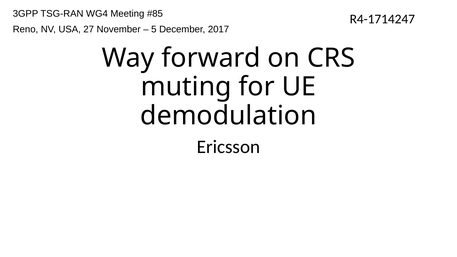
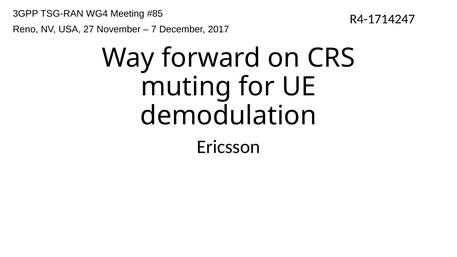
5: 5 -> 7 (154, 29)
